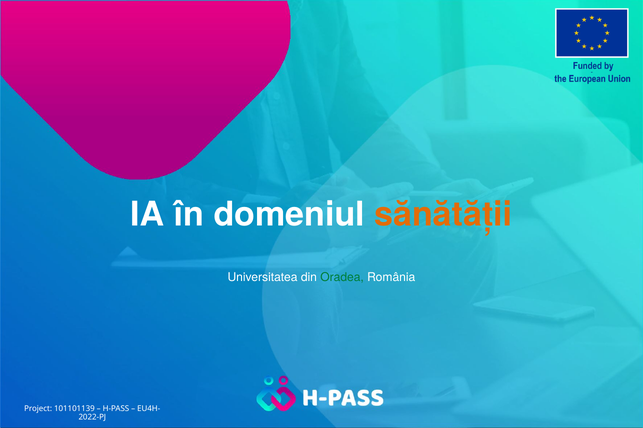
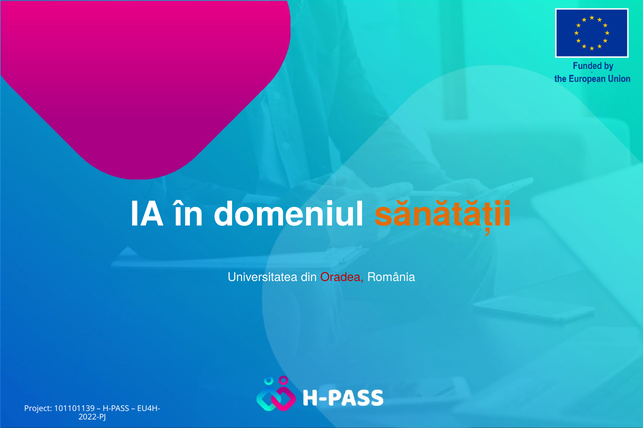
Oradea colour: green -> red (342, 278)
